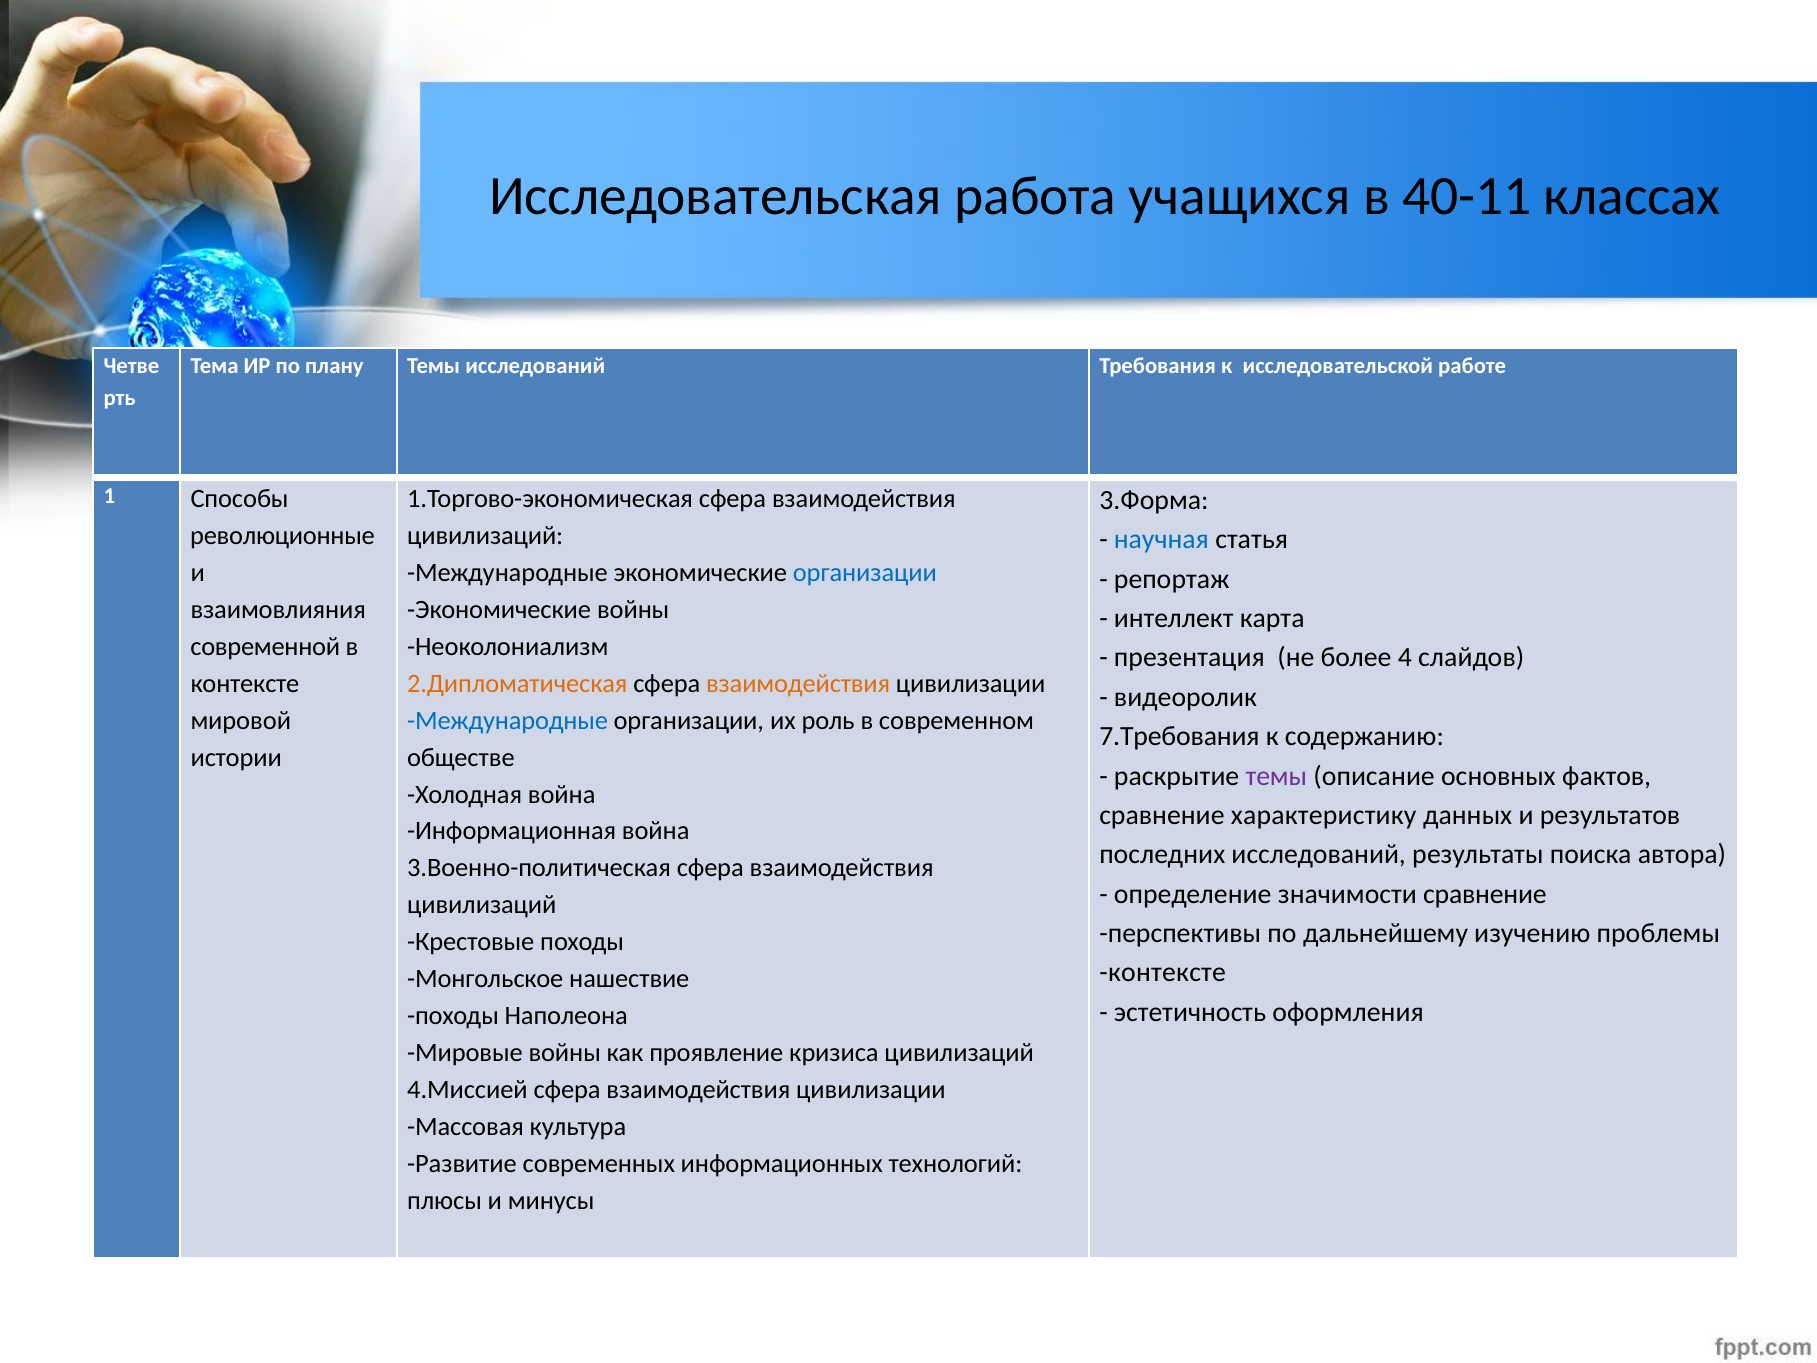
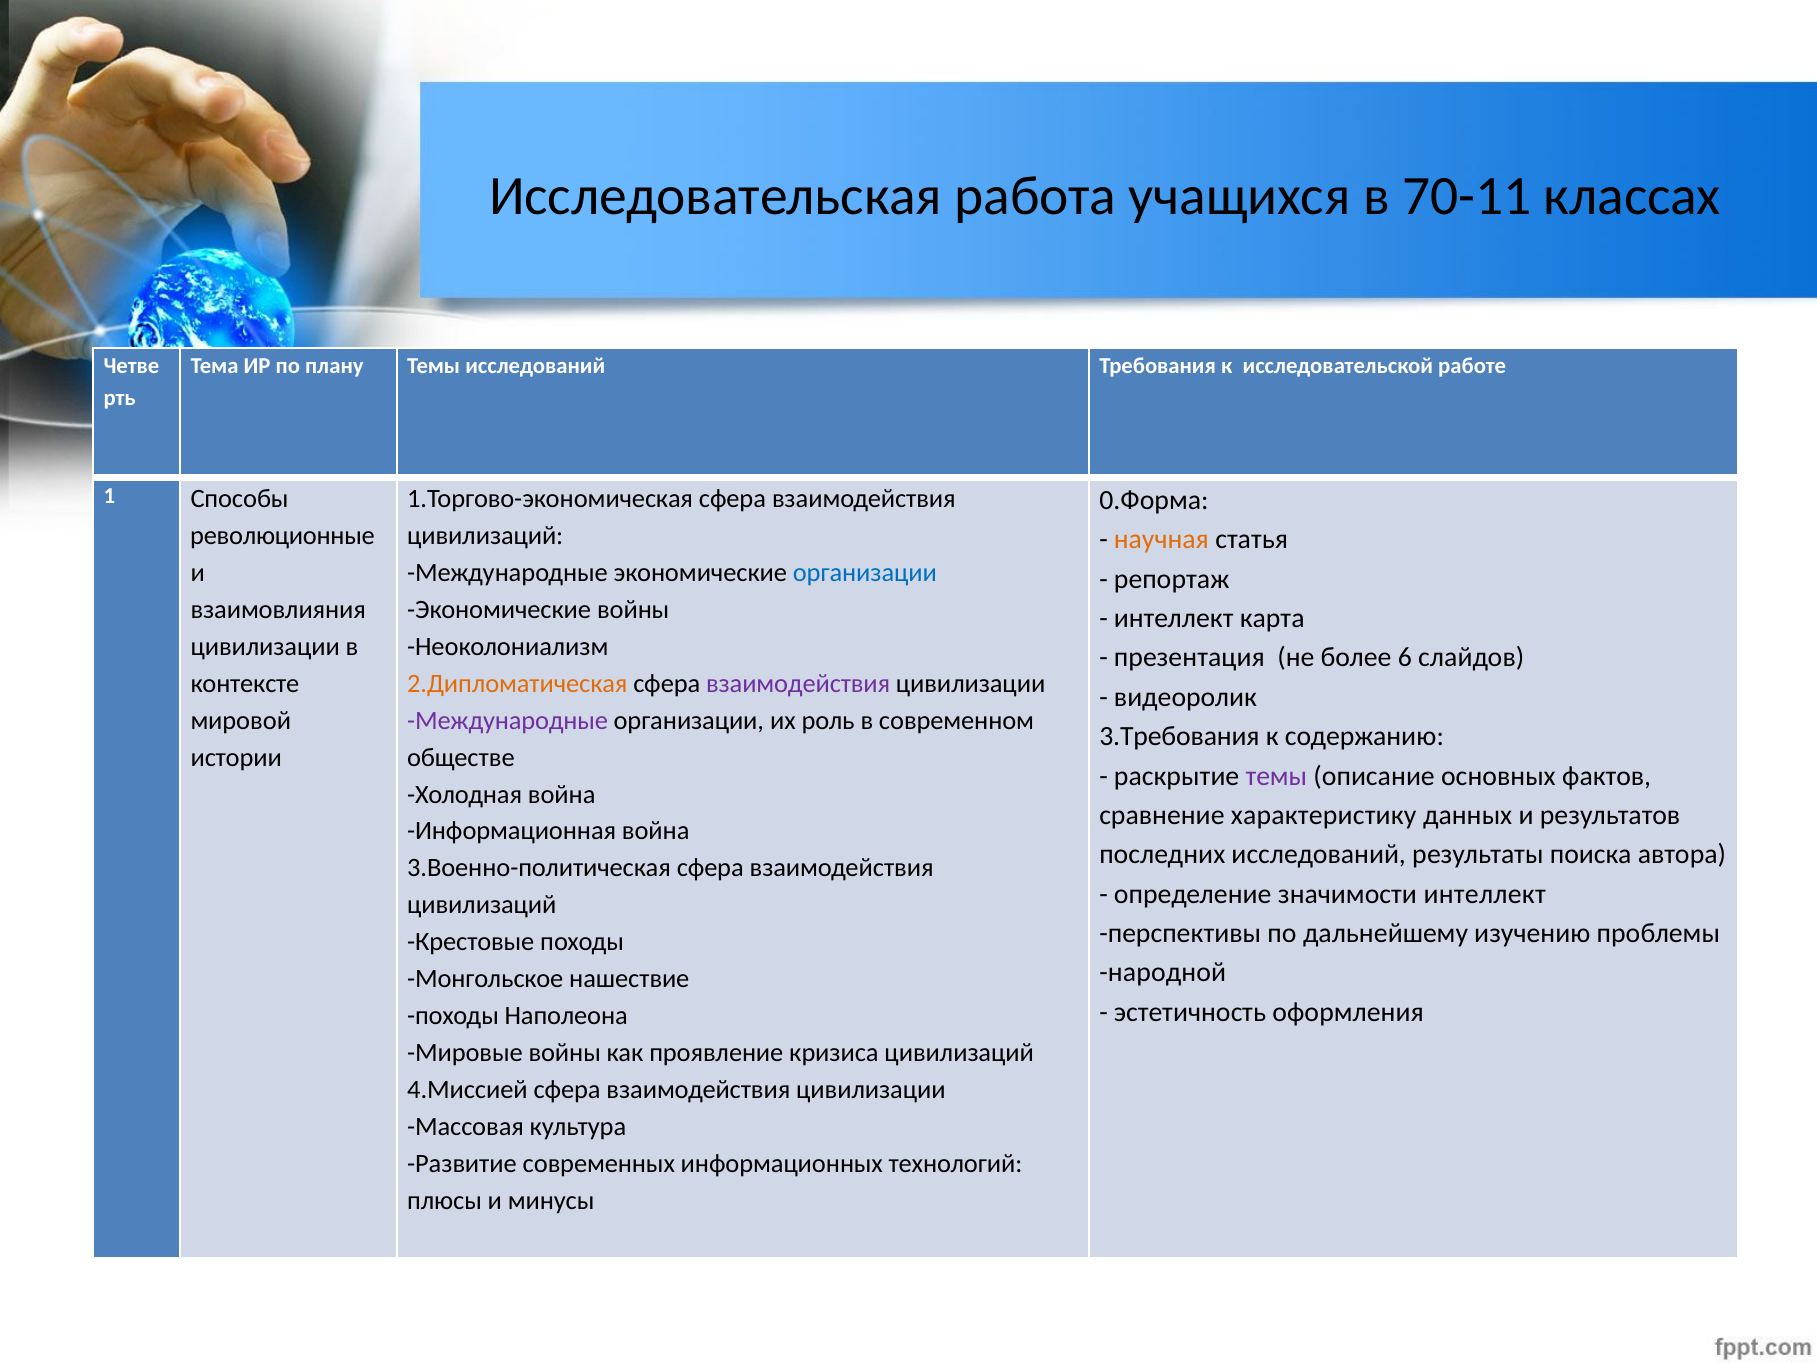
40-11: 40-11 -> 70-11 (1467, 197)
3.Форма: 3.Форма -> 0.Форма (1154, 500)
научная colour: blue -> orange (1161, 540)
современной: современной -> цивилизации (265, 647)
4: 4 -> 6 (1405, 658)
взаимодействия colour: orange -> purple (798, 683)
Международные colour: blue -> purple (508, 720)
7.Требования: 7.Требования -> 3.Требования (1179, 736)
значимости сравнение: сравнение -> интеллект (1485, 894)
контексте: контексте -> народной (1163, 972)
